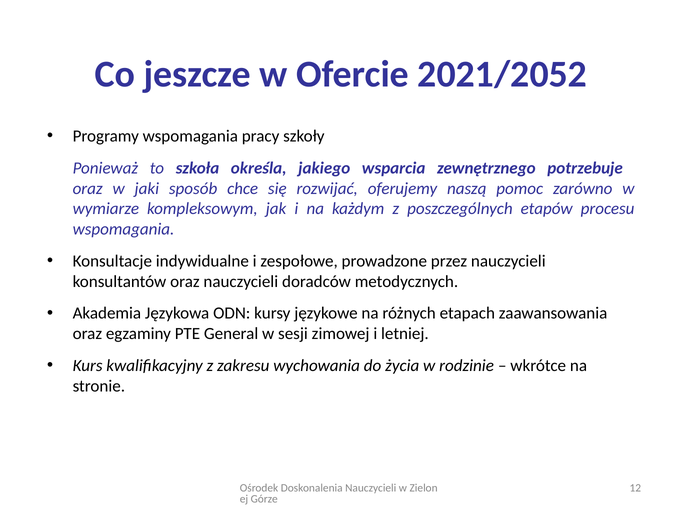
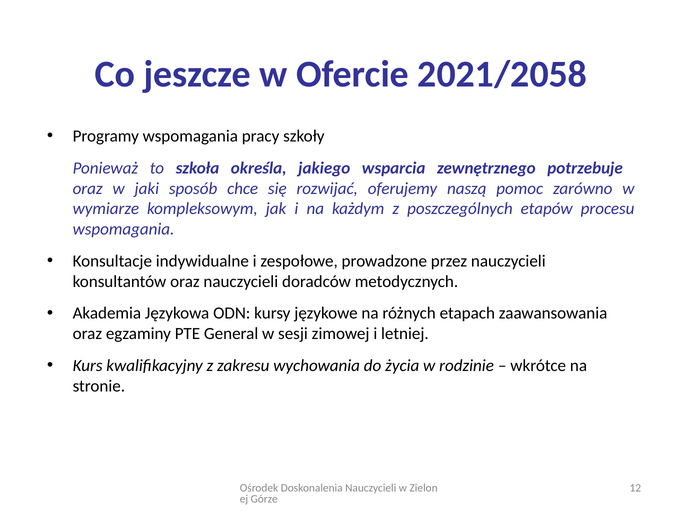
2021/2052: 2021/2052 -> 2021/2058 (502, 74)
